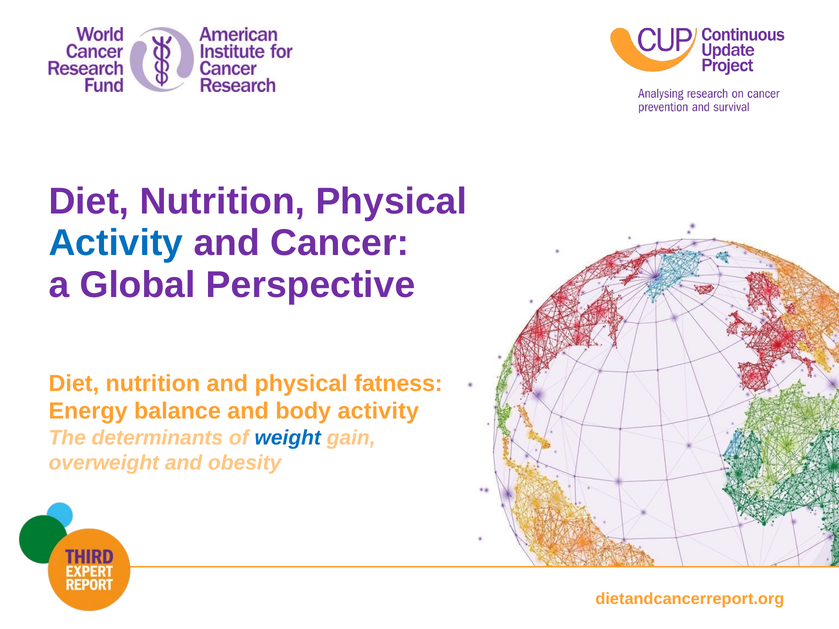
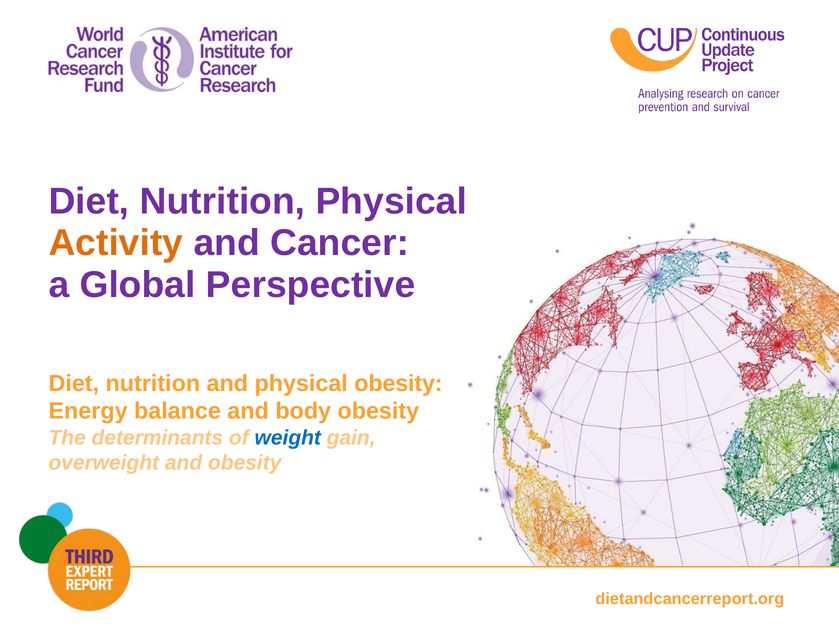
Activity colour: blue -> orange (116, 243)
physical fatness: fatness -> obesity (398, 383)
body activity: activity -> obesity (378, 411)
